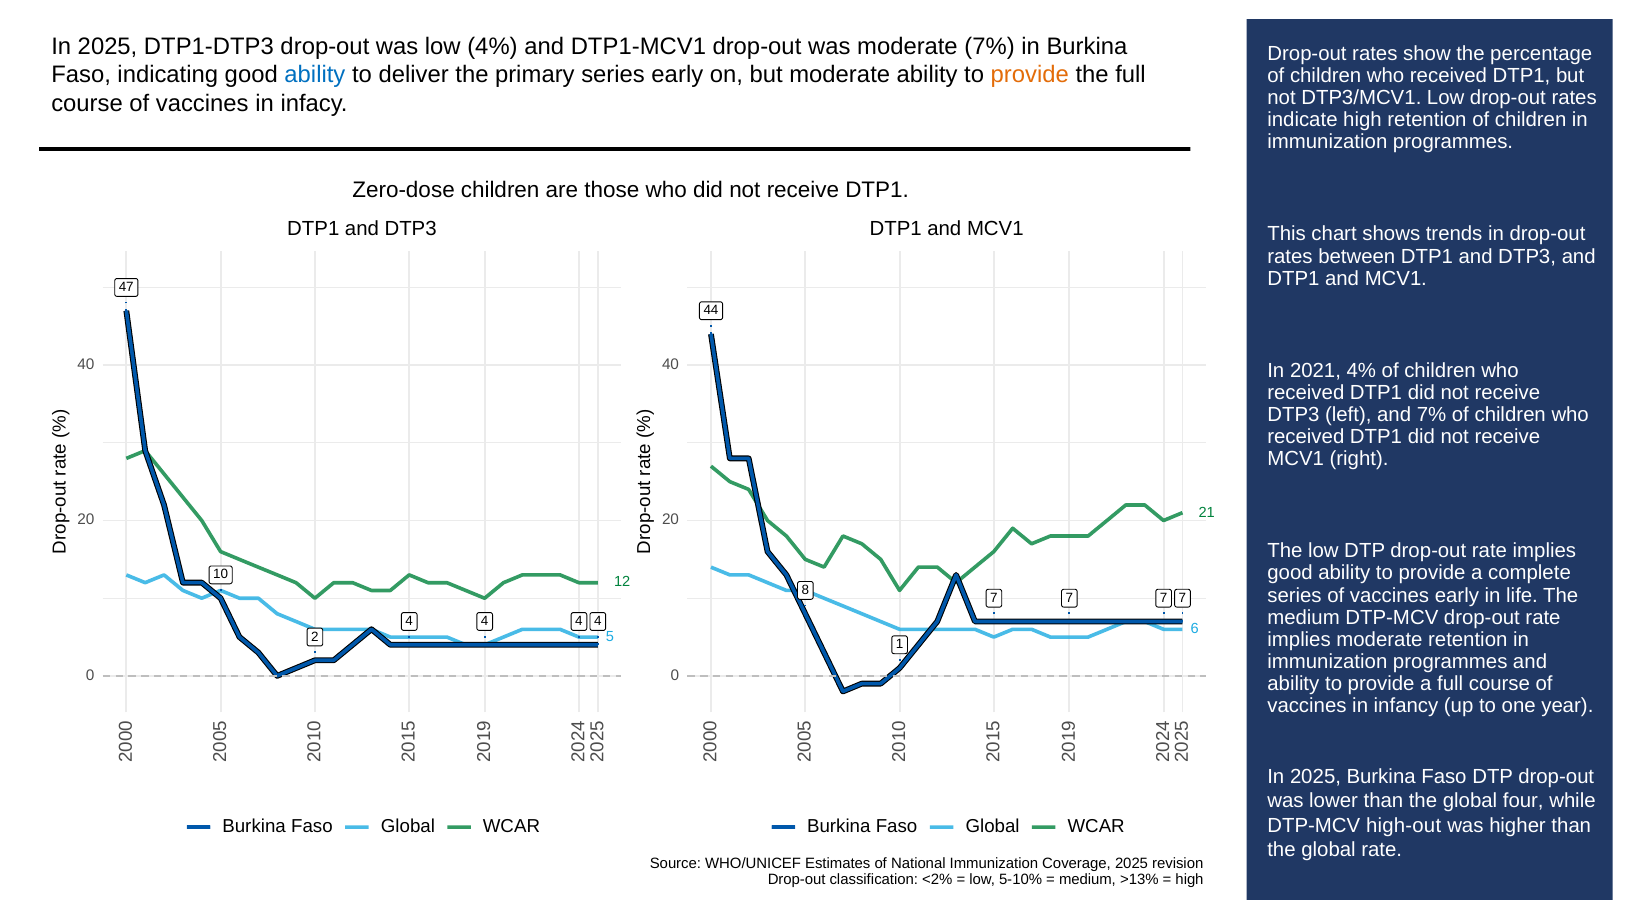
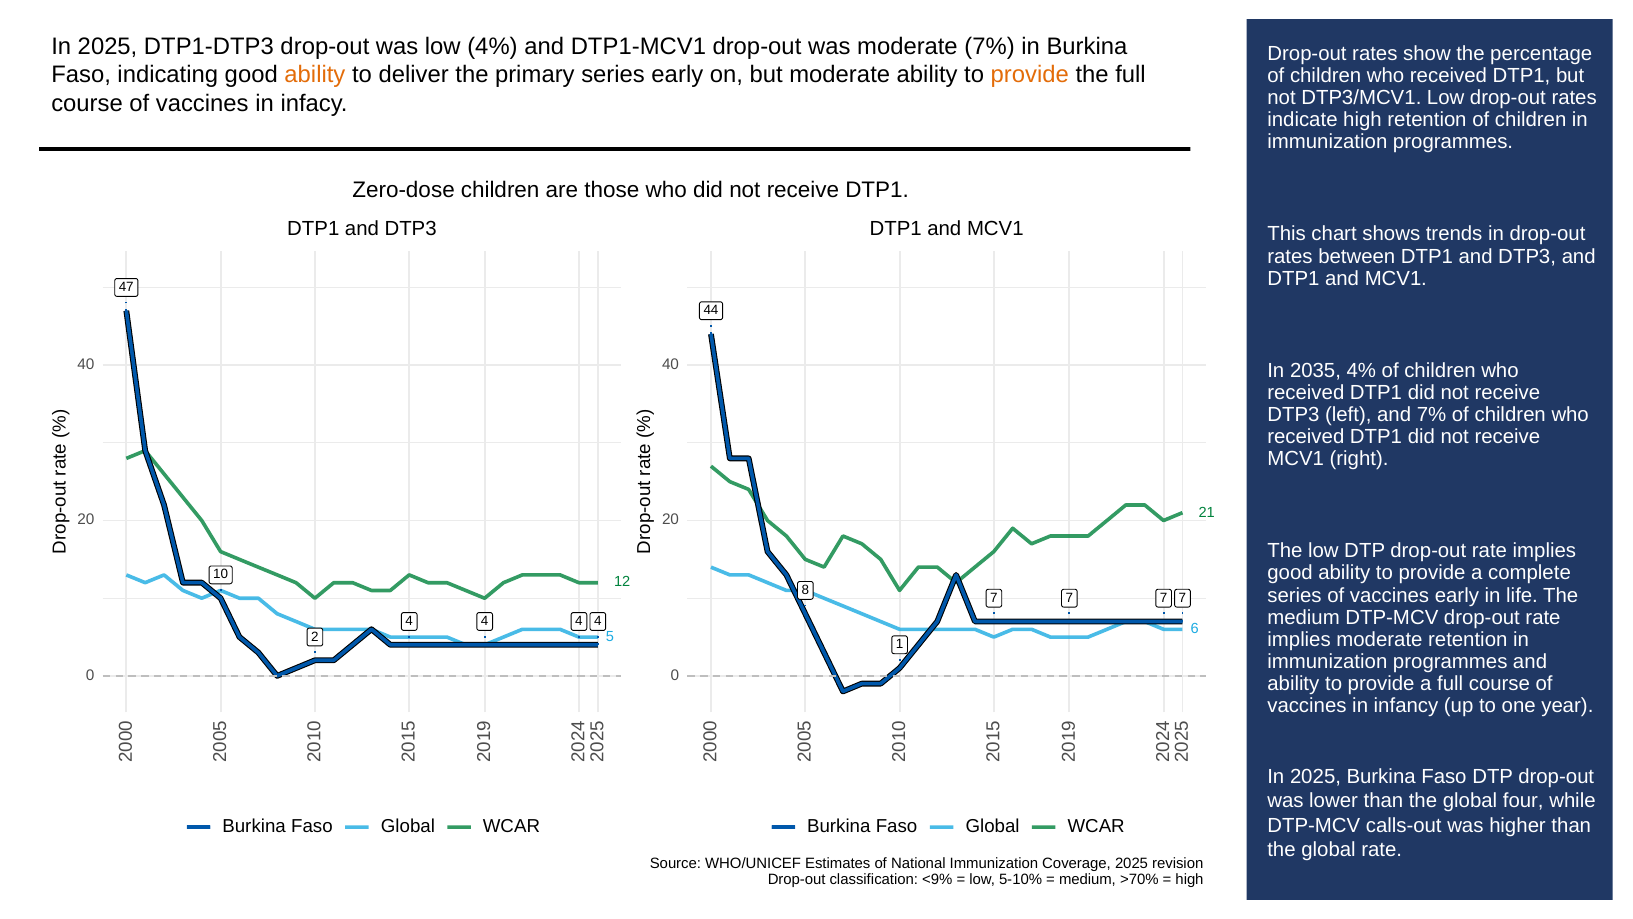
ability colour: blue -> orange (315, 75)
2021: 2021 -> 2035 (1315, 370)
high-out: high-out -> calls-out (1404, 825)
<2%: <2% -> <9% (937, 879)
>13%: >13% -> >70% (1139, 879)
